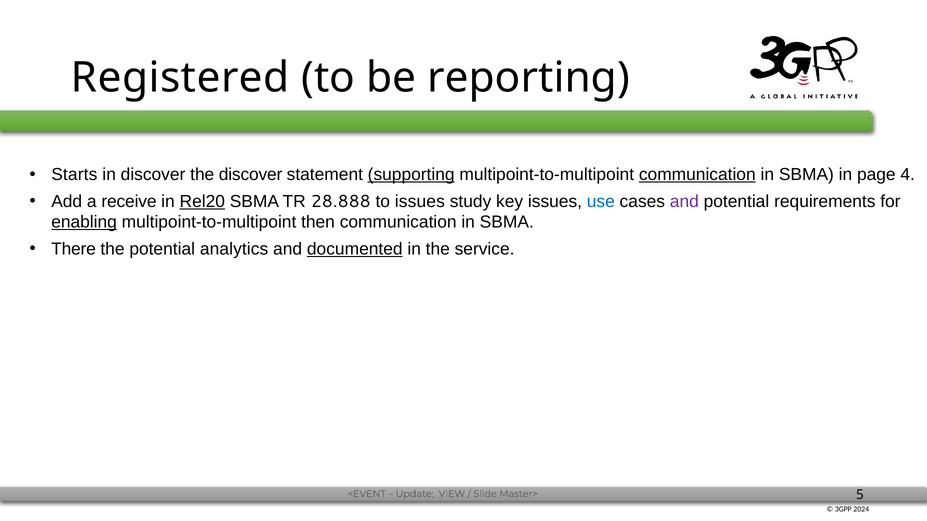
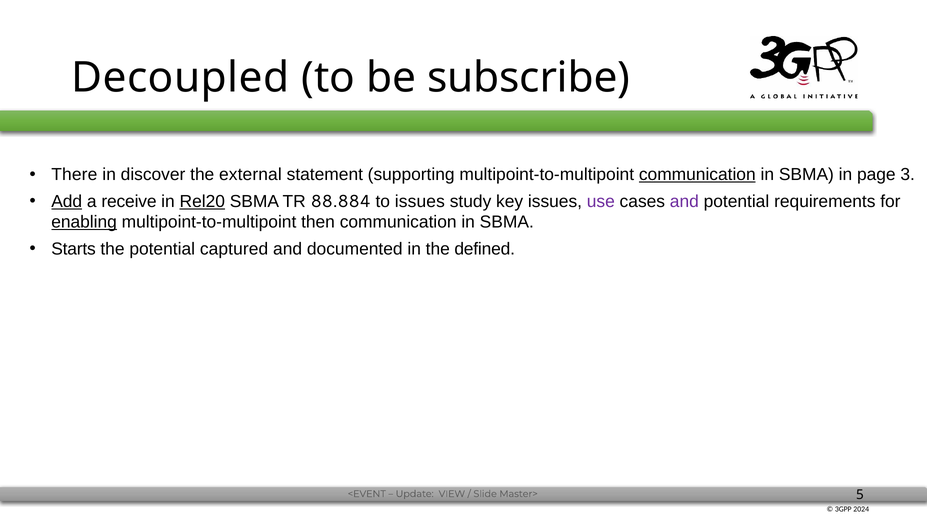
Registered: Registered -> Decoupled (180, 78)
reporting: reporting -> subscribe (529, 78)
Starts: Starts -> There (74, 175)
the discover: discover -> external (250, 175)
supporting underline: present -> none (411, 175)
4: 4 -> 3 (908, 175)
Add underline: none -> present (67, 202)
28.888: 28.888 -> 88.884 (341, 202)
use colour: blue -> purple (601, 202)
There: There -> Starts (74, 249)
analytics: analytics -> captured (234, 249)
documented underline: present -> none (355, 249)
service: service -> defined (485, 249)
